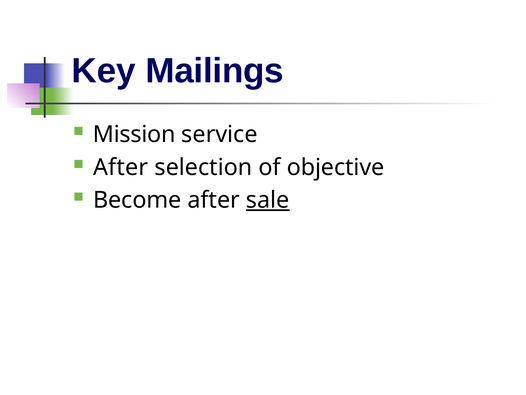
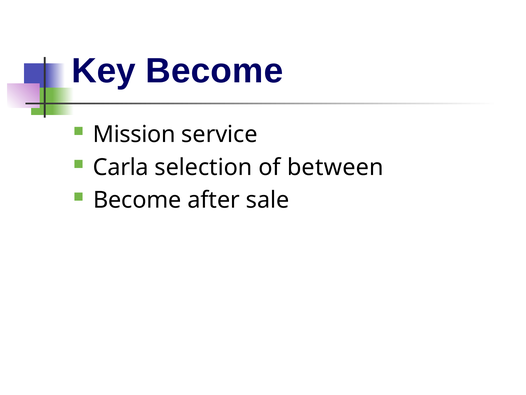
Key Mailings: Mailings -> Become (214, 71)
After: After -> Carla (121, 167)
objective: objective -> between (335, 167)
sale underline: present -> none (268, 200)
